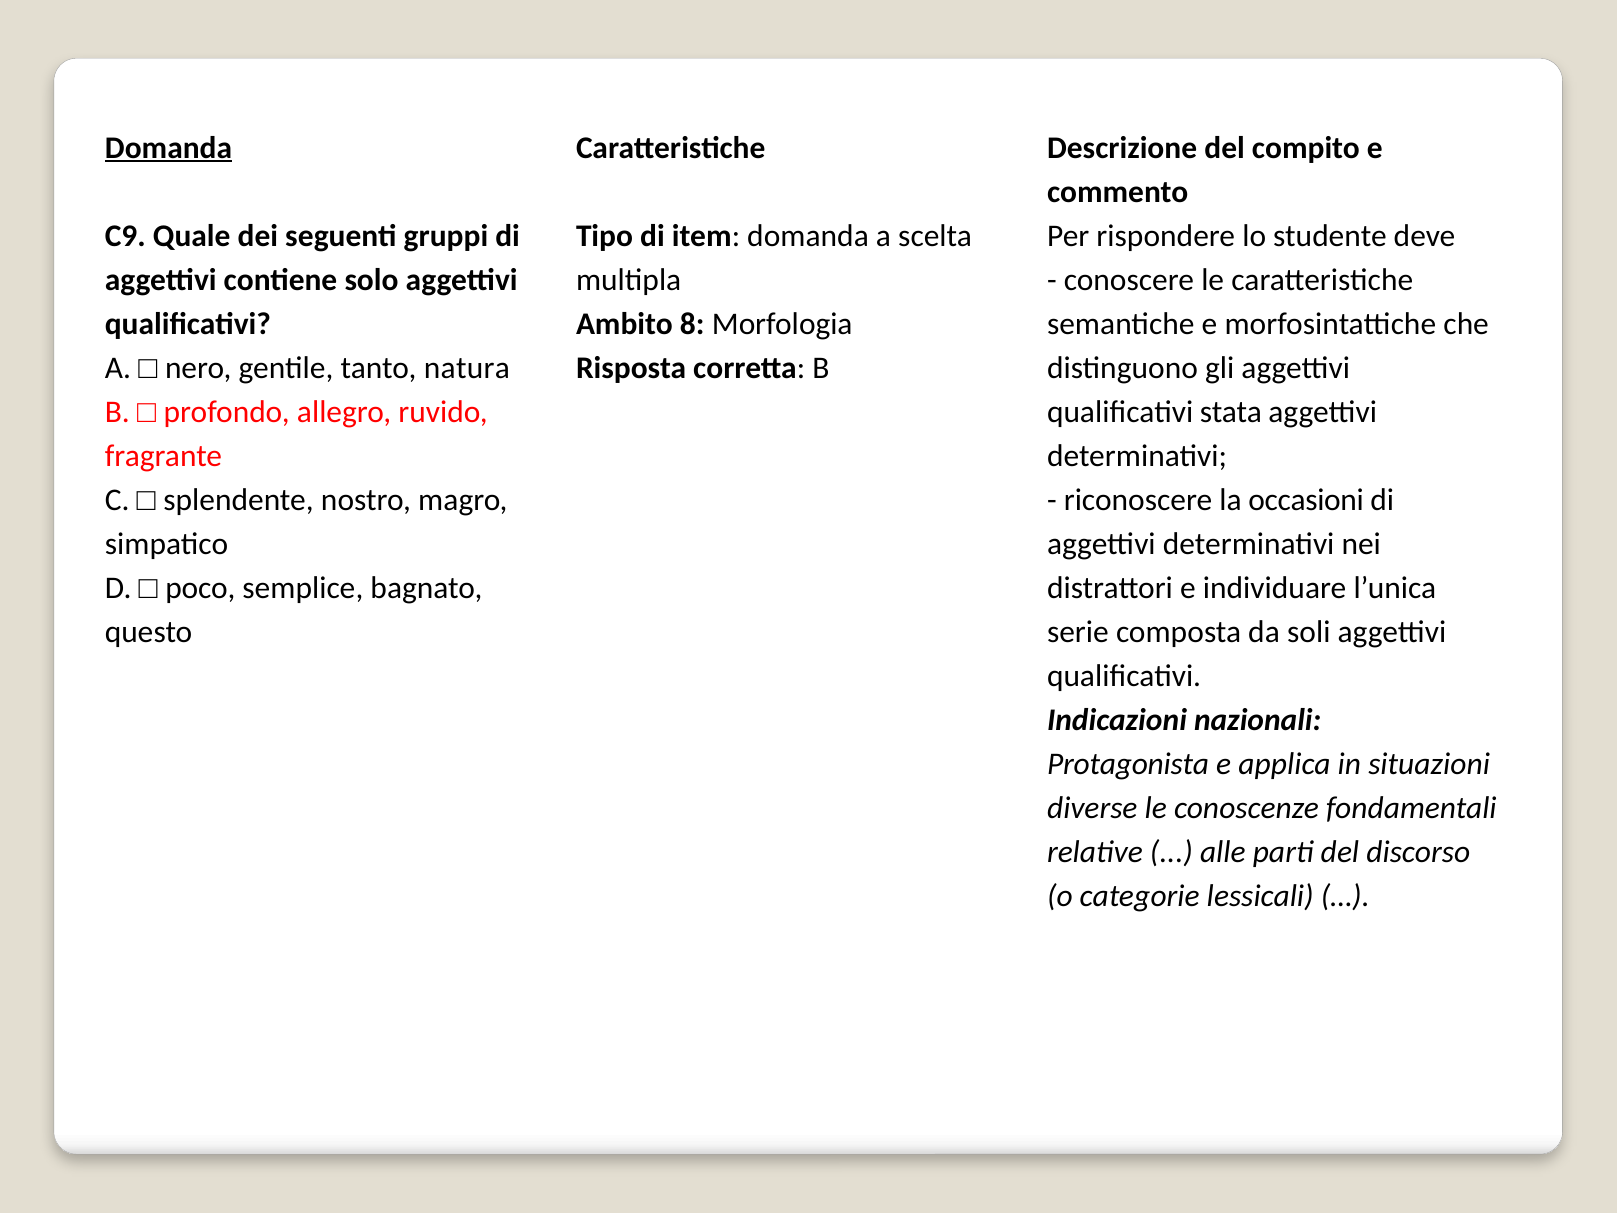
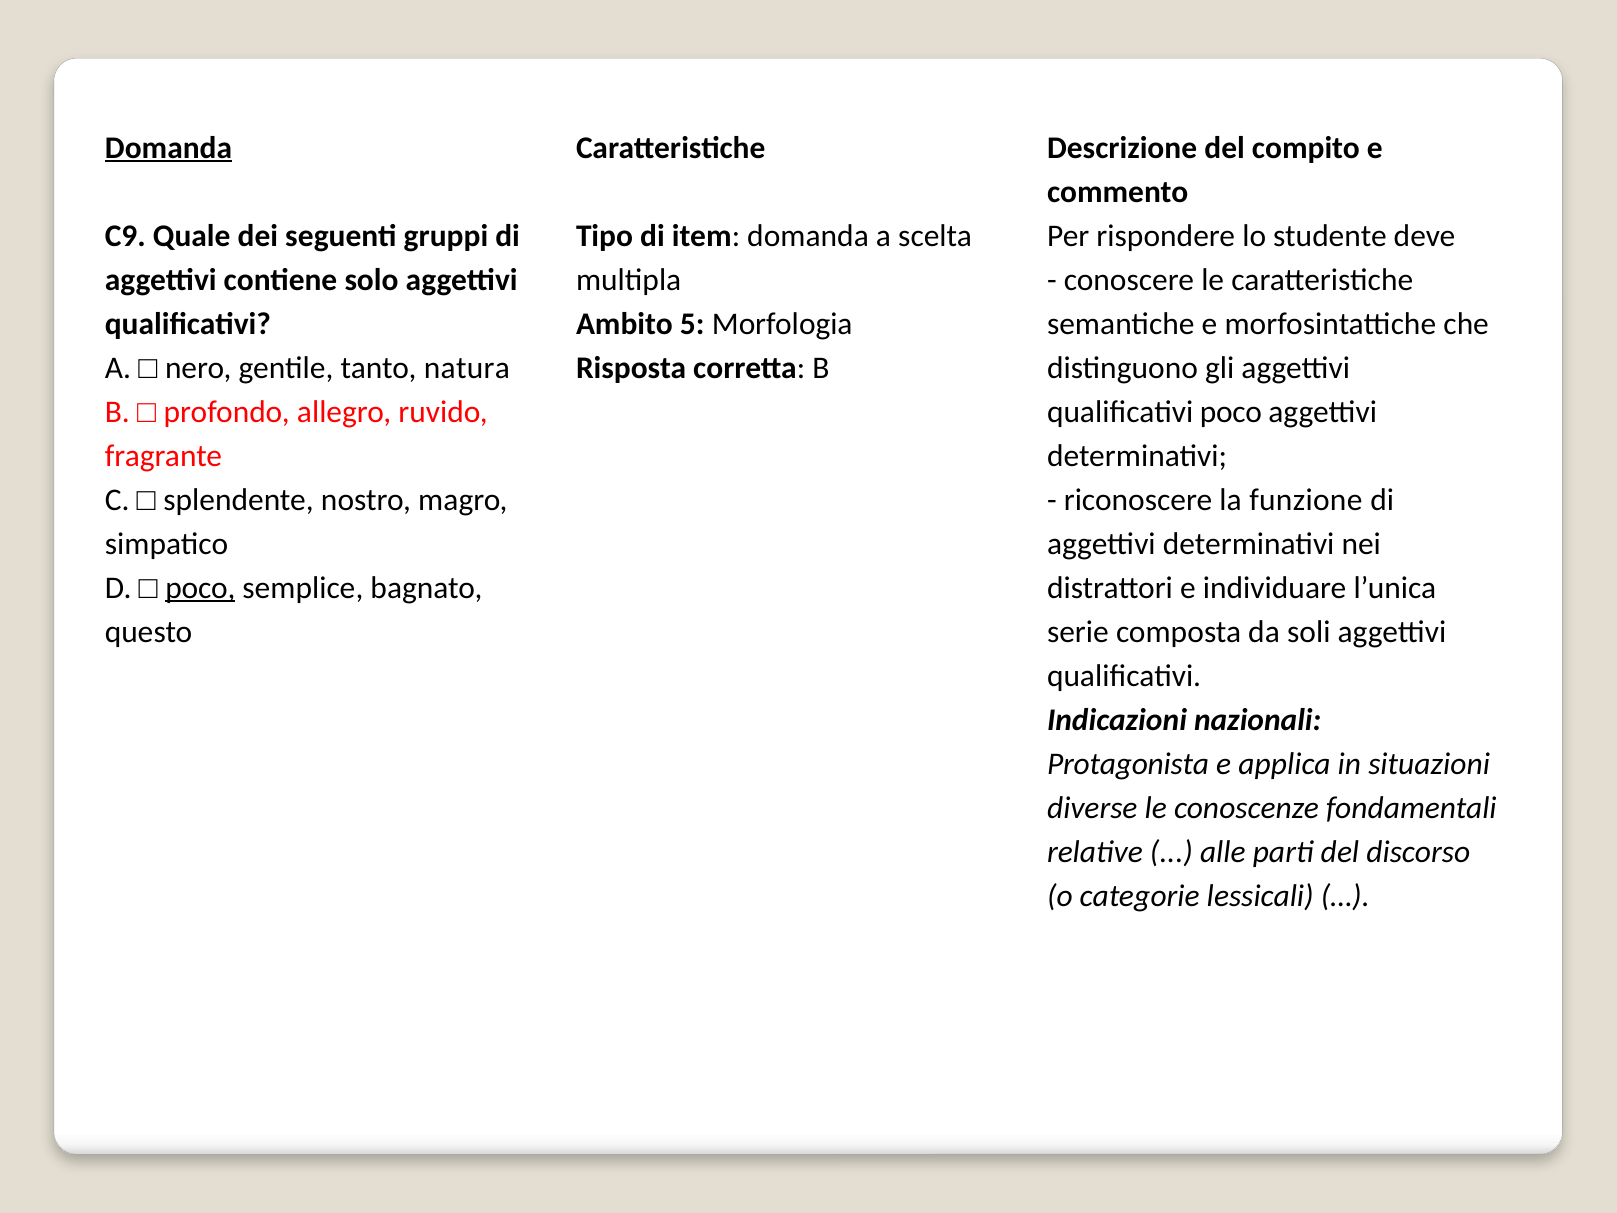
8: 8 -> 5 (692, 324)
qualificativi stata: stata -> poco (1231, 412)
occasioni: occasioni -> funzione (1306, 500)
poco underline: none -> present (200, 588)
